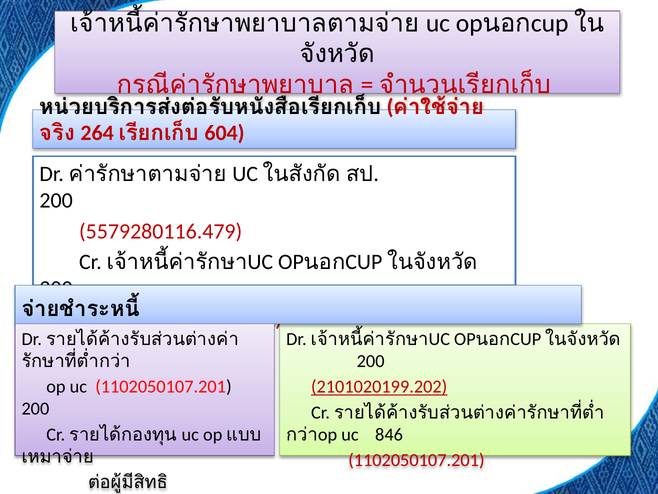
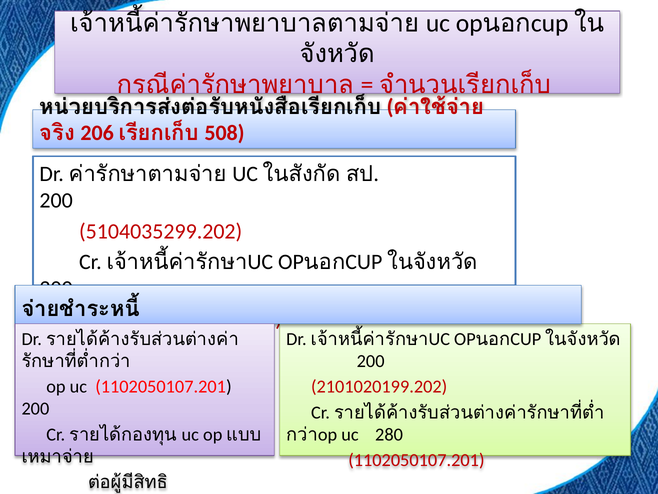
264: 264 -> 206 (97, 133)
604: 604 -> 508 (224, 133)
5579280116.479: 5579280116.479 -> 5104035299.202 (161, 231)
2101020199.202 underline: present -> none (379, 387)
846: 846 -> 280 (389, 434)
